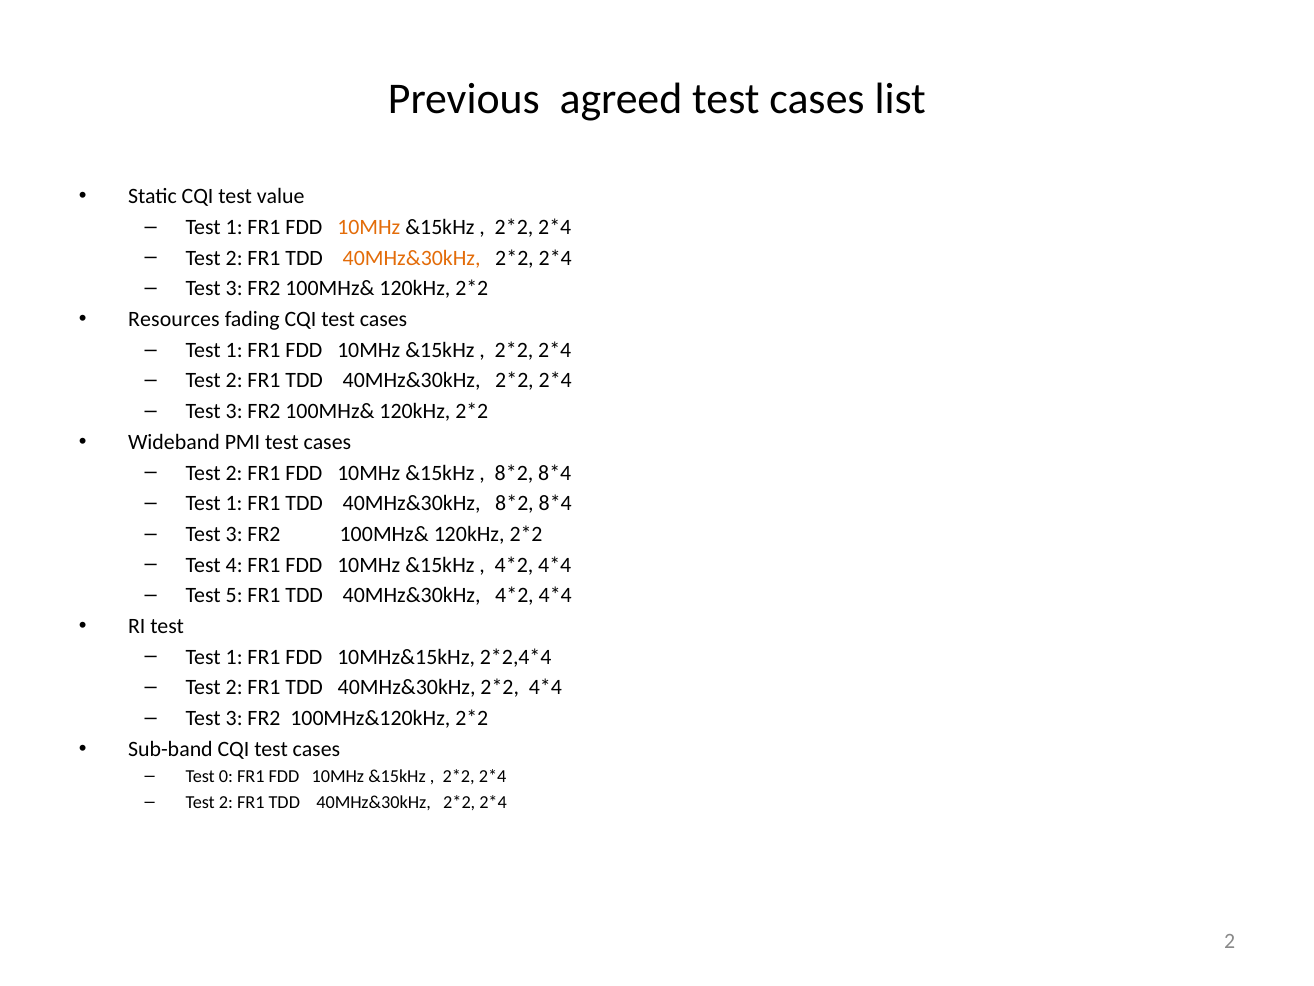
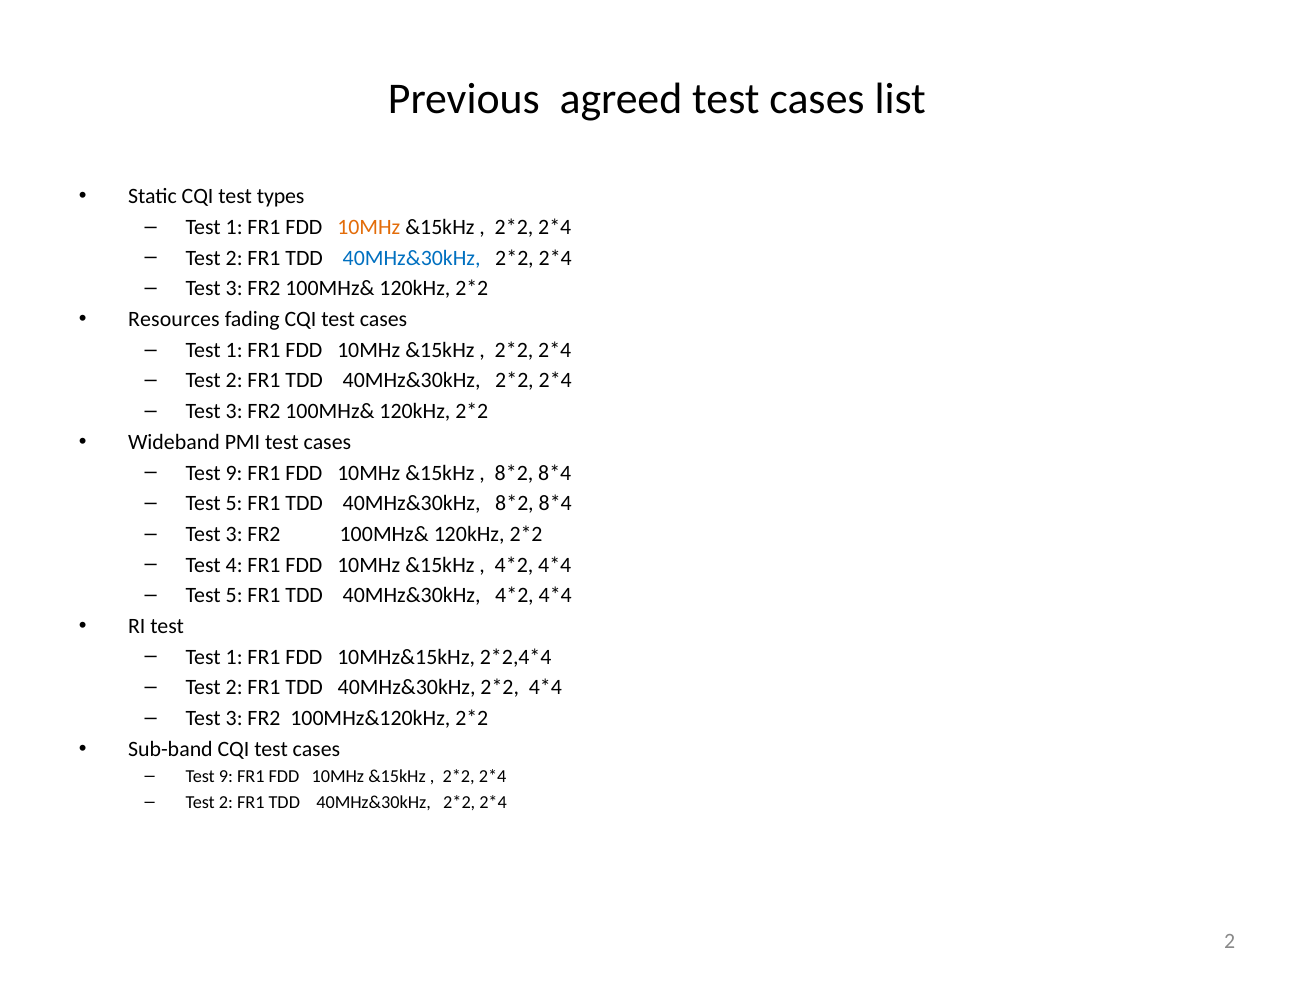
value: value -> types (281, 196)
40MHz&30kHz colour: orange -> blue (412, 258)
2: 2 -> 9 (234, 473)
1: 1 -> 5 (234, 503)
0: 0 -> 9 (226, 776)
